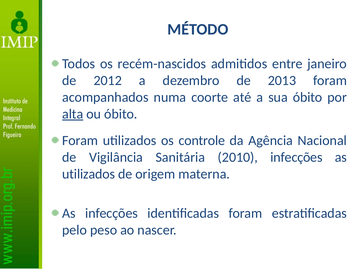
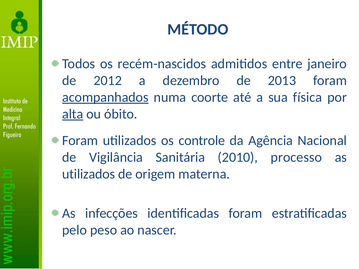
acompanhados underline: none -> present (105, 97)
sua óbito: óbito -> física (308, 97)
2010 infecções: infecções -> processo (296, 157)
